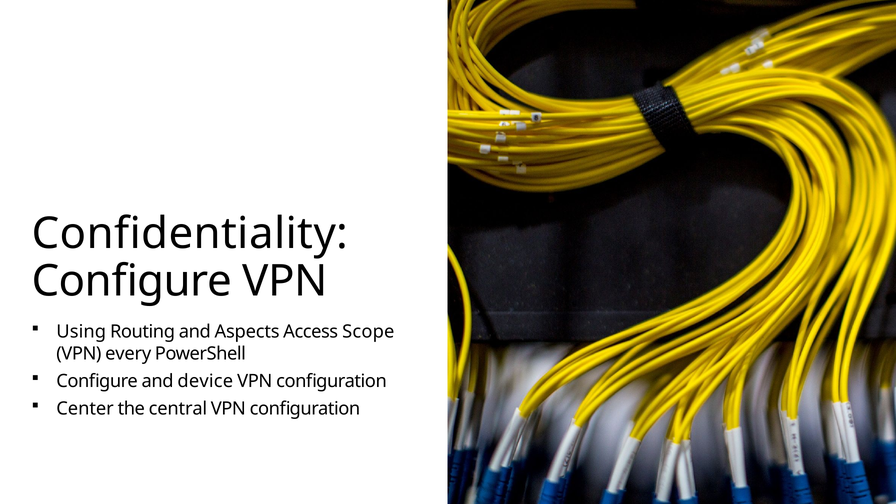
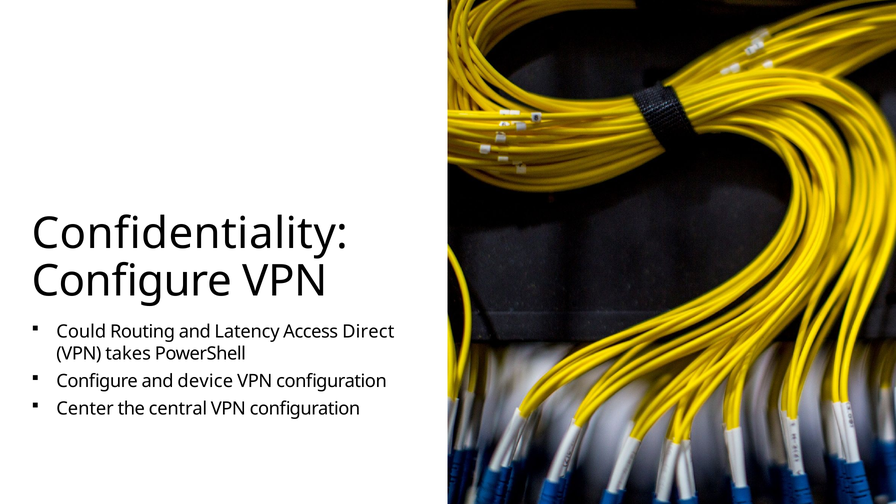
Using: Using -> Could (81, 332)
Aspects: Aspects -> Latency (247, 332)
Scope: Scope -> Direct (368, 332)
every: every -> takes (128, 354)
